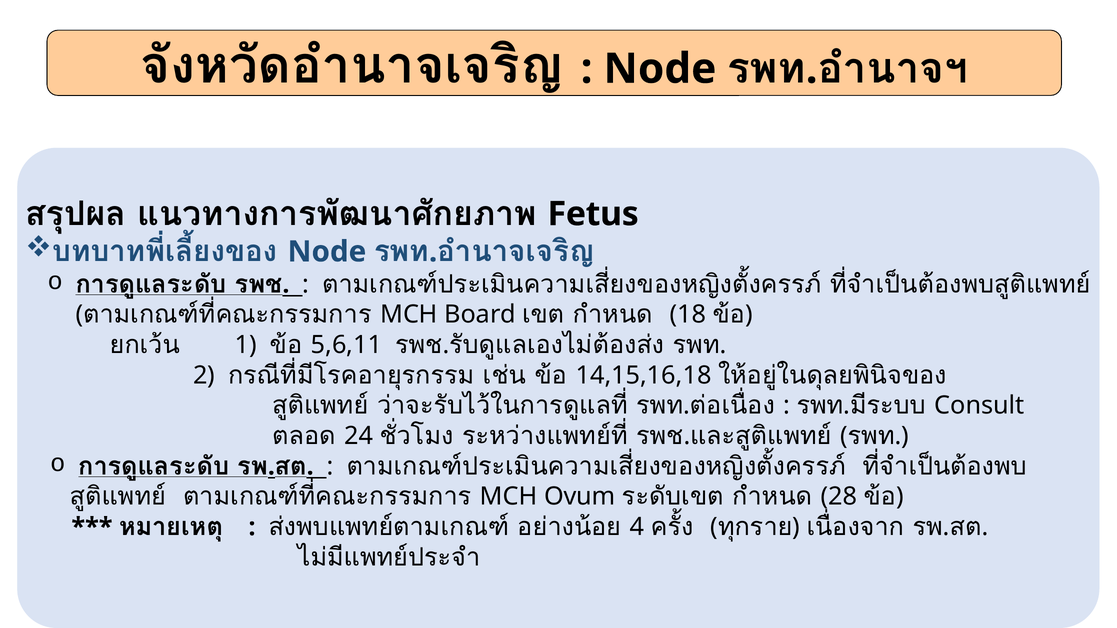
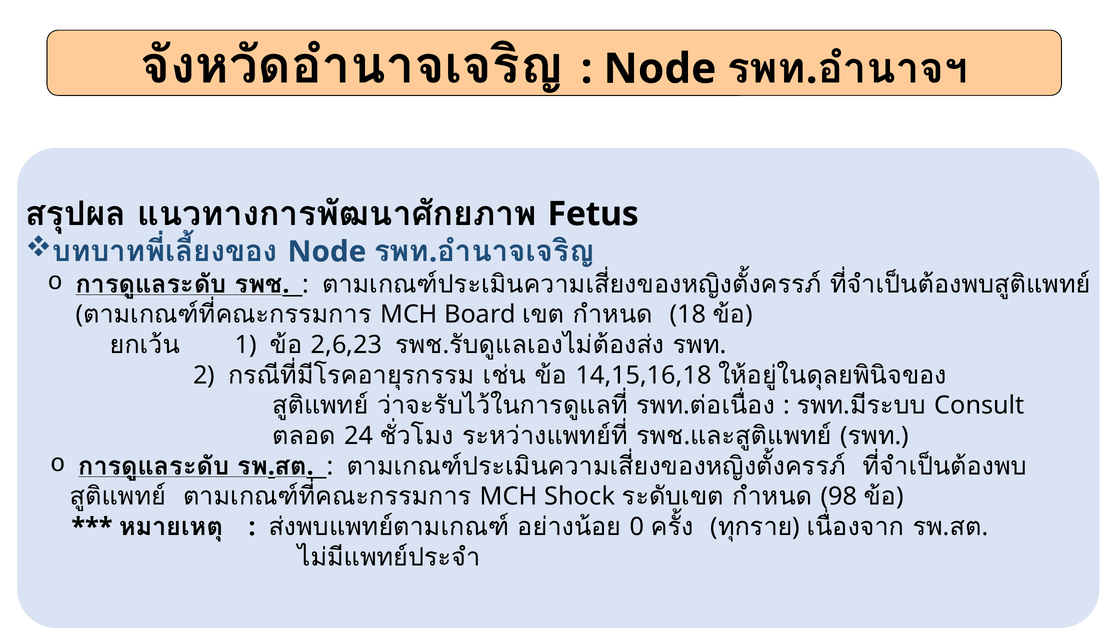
5,6,11: 5,6,11 -> 2,6,23 (346, 345)
Ovum: Ovum -> Shock (580, 497)
28: 28 -> 98 (839, 497)
4: 4 -> 0 (637, 527)
